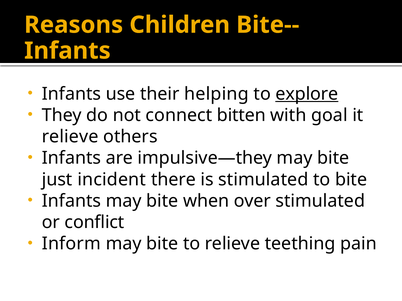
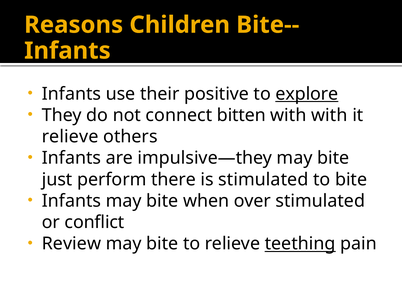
helping: helping -> positive (217, 94)
with goal: goal -> with (329, 115)
incident: incident -> perform (112, 180)
Inform: Inform -> Review (71, 244)
teething underline: none -> present (300, 244)
